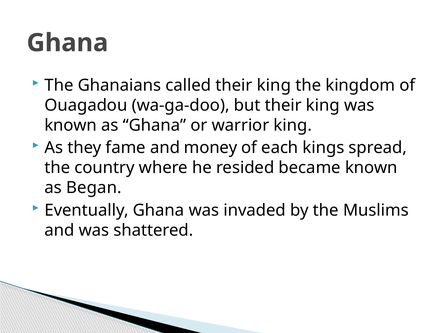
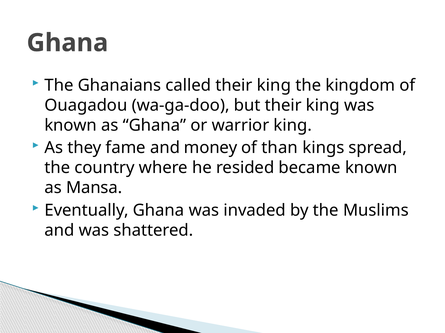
each: each -> than (280, 148)
Began: Began -> Mansa (94, 188)
